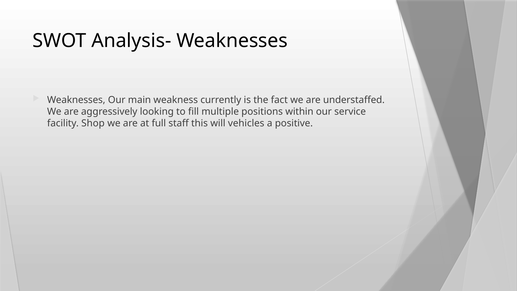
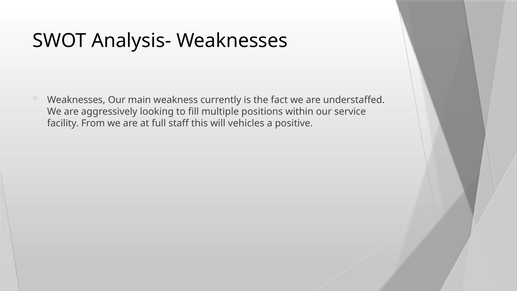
Shop: Shop -> From (93, 123)
